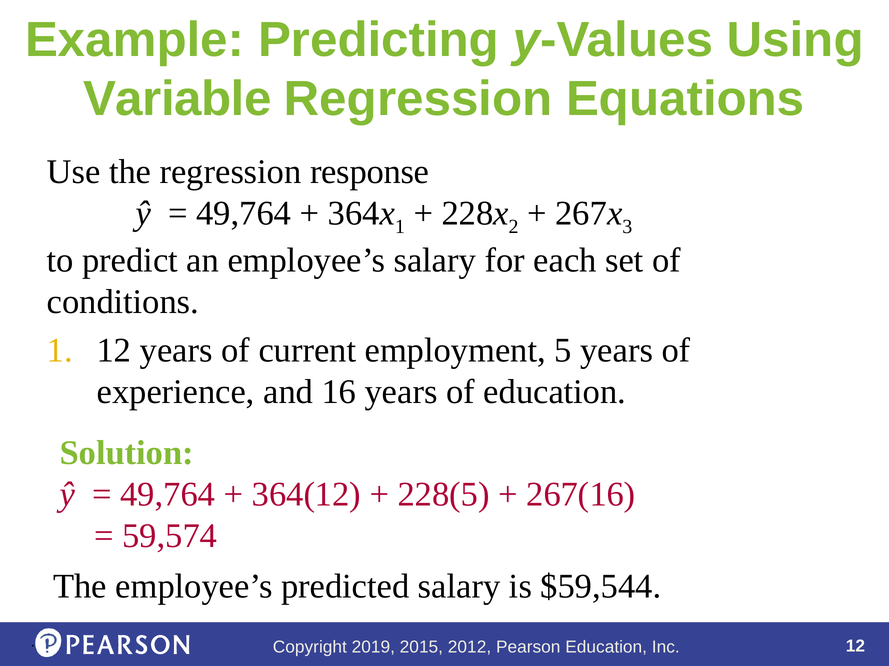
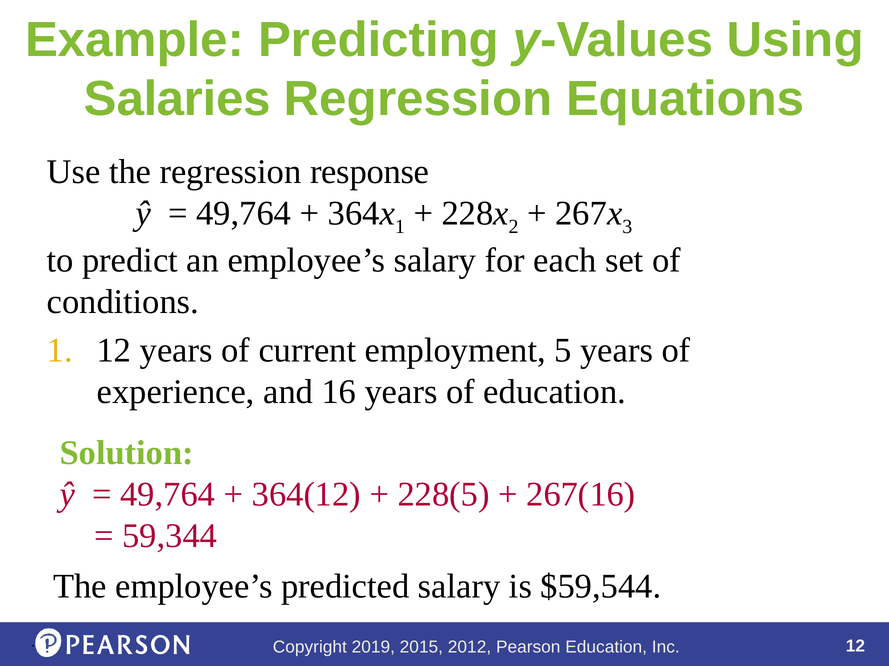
Variable: Variable -> Salaries (177, 99)
59,574: 59,574 -> 59,344 (170, 536)
